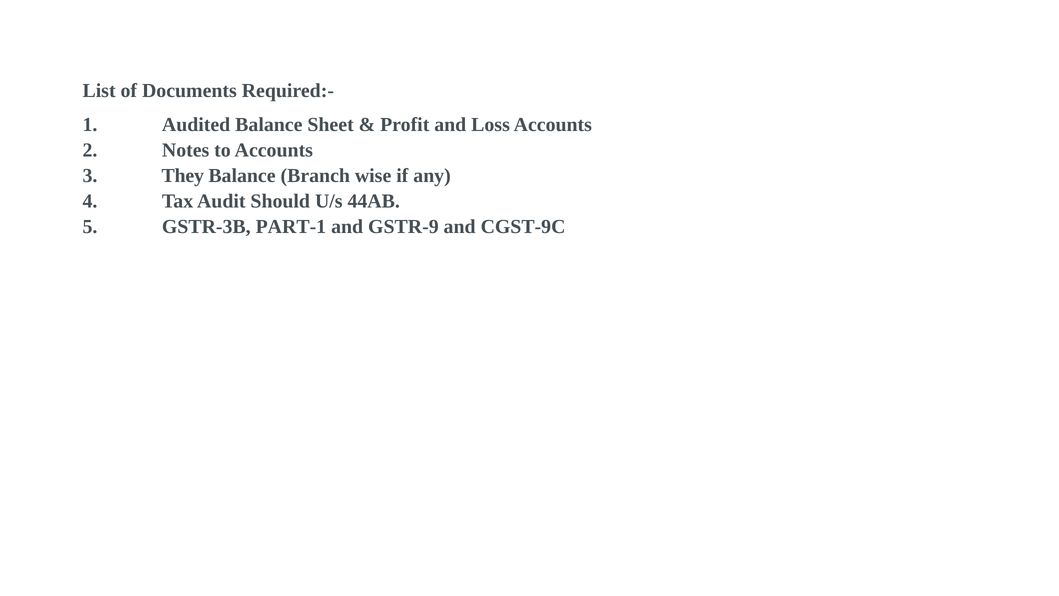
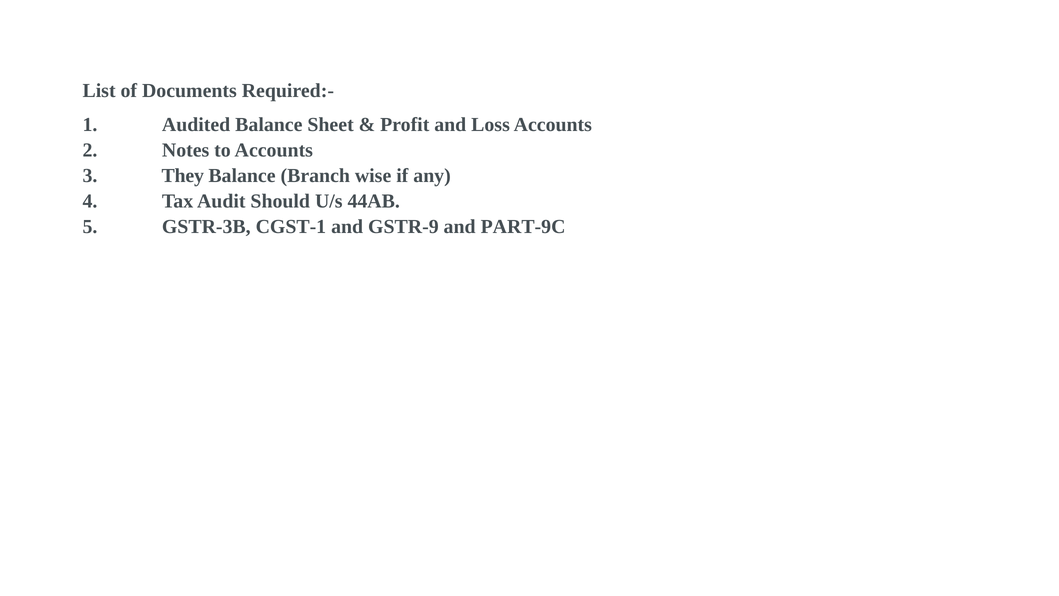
PART-1: PART-1 -> CGST-1 (291, 227)
CGST-9C: CGST-9C -> PART-9C (523, 227)
